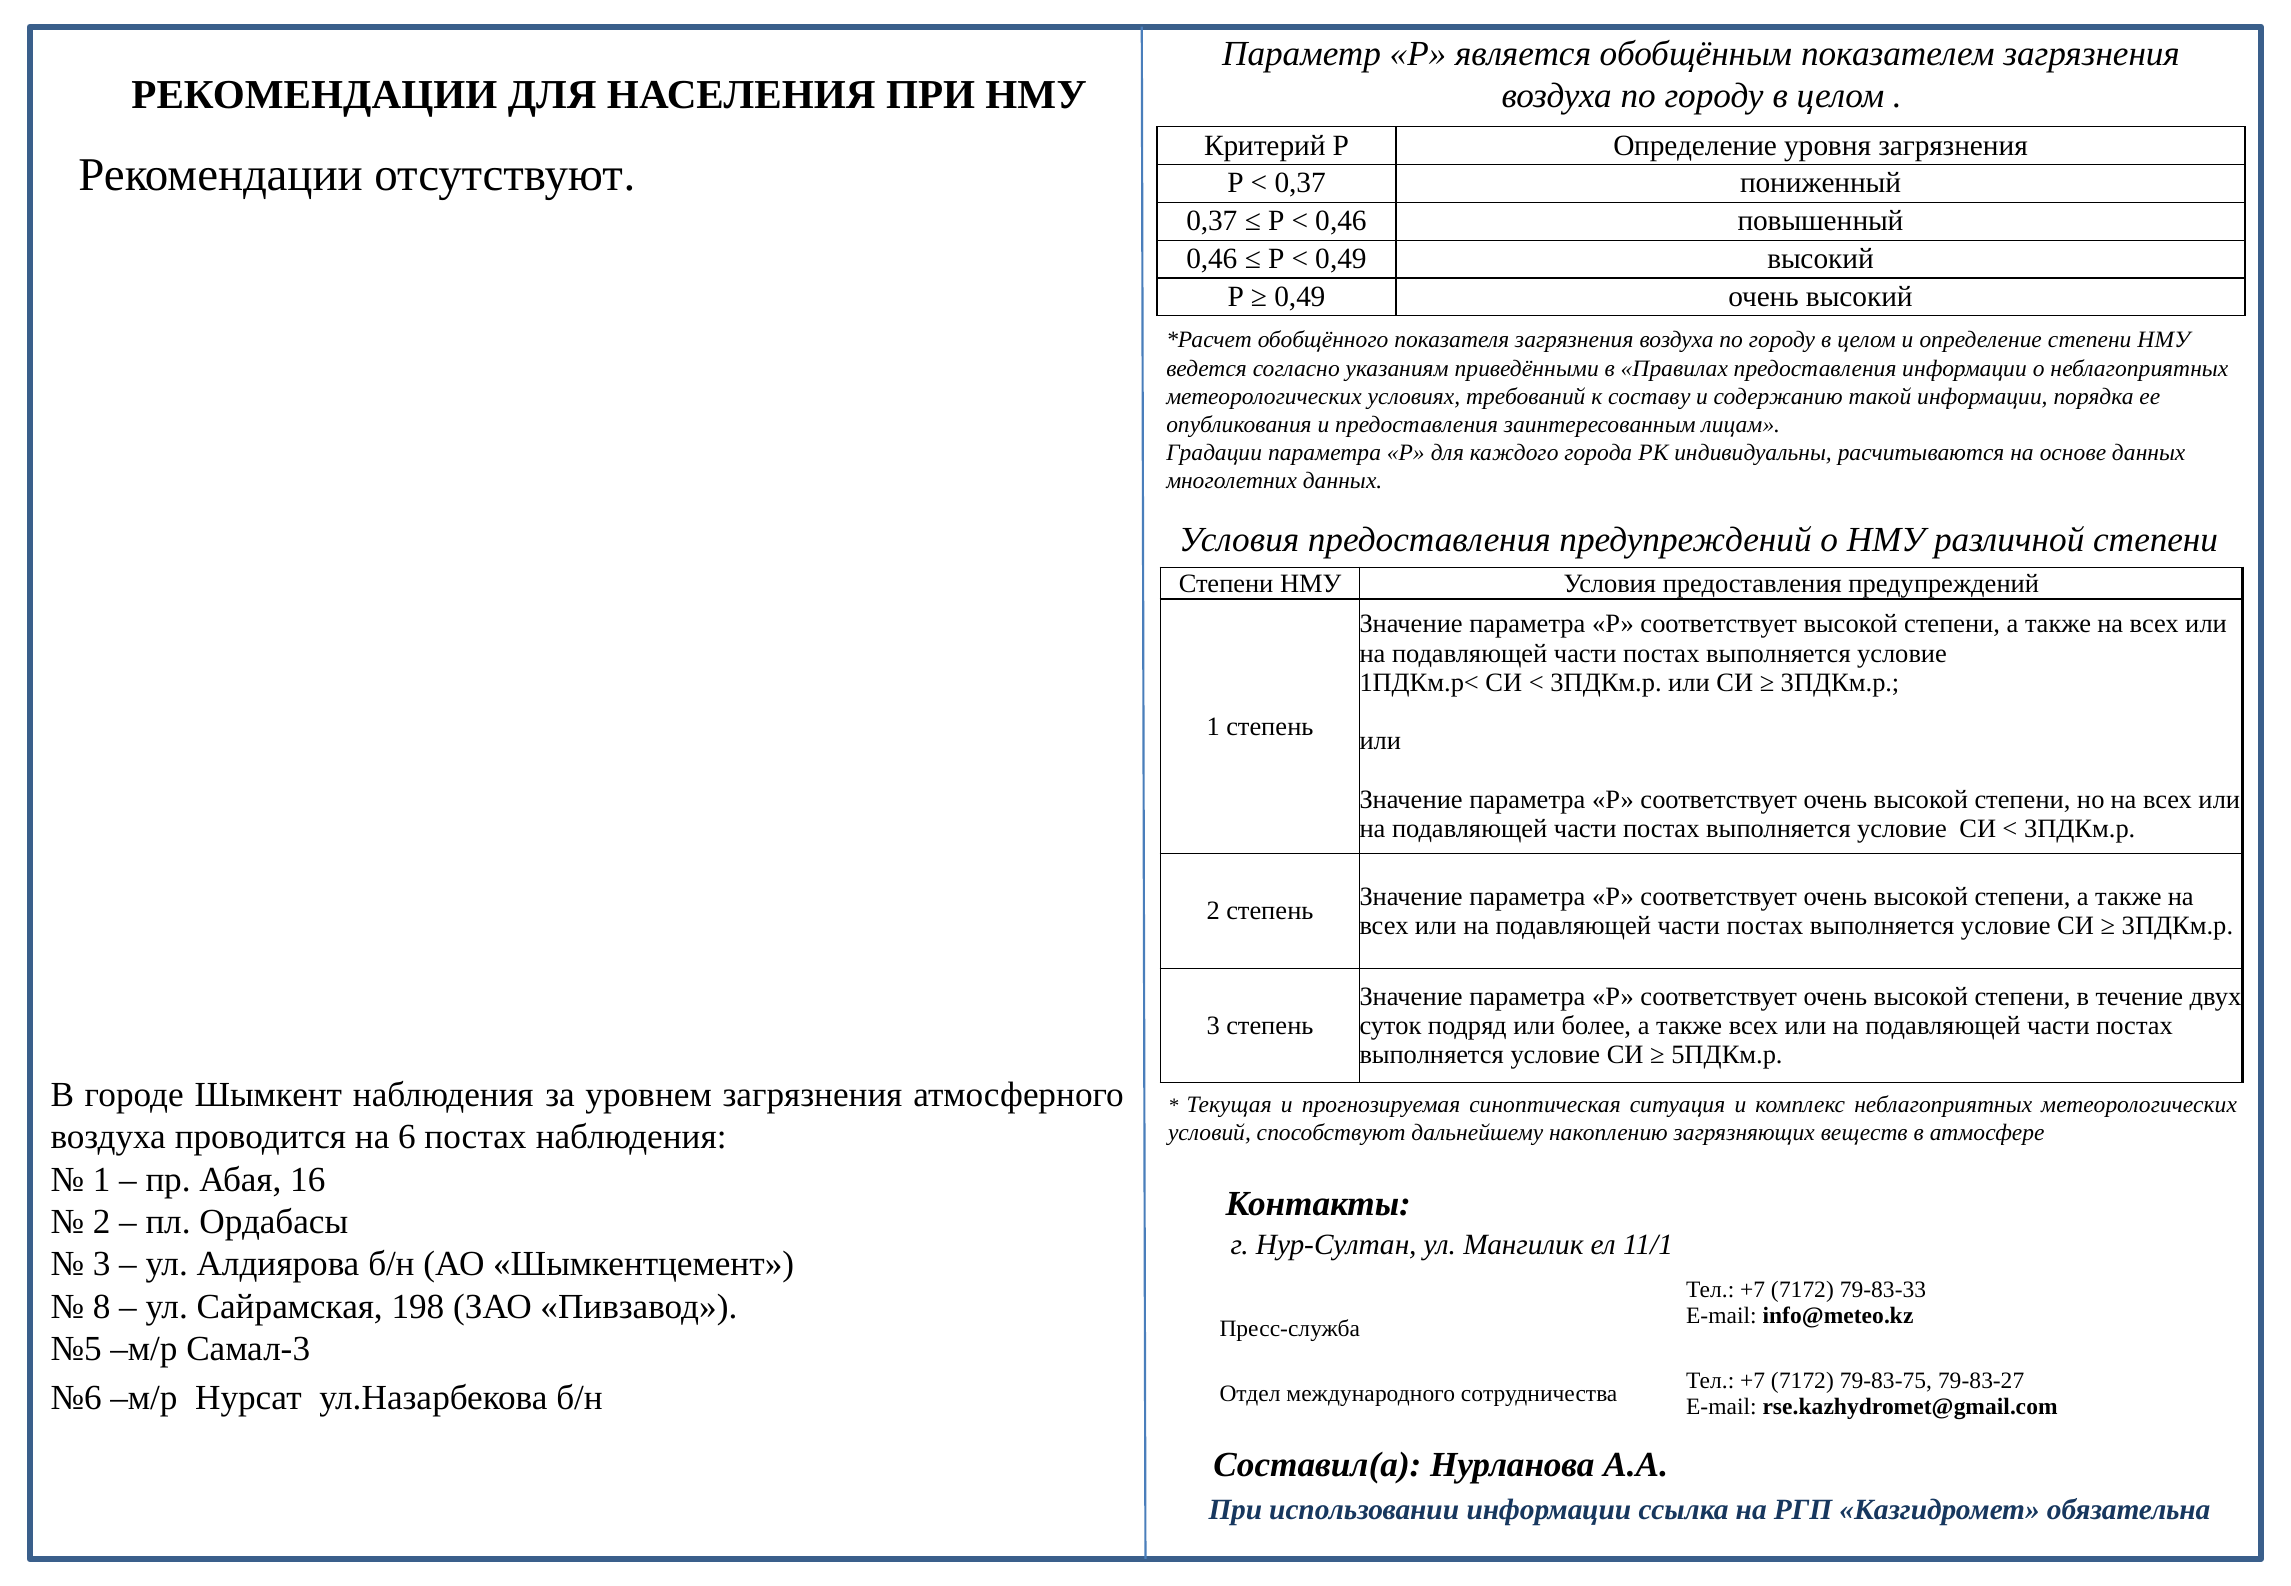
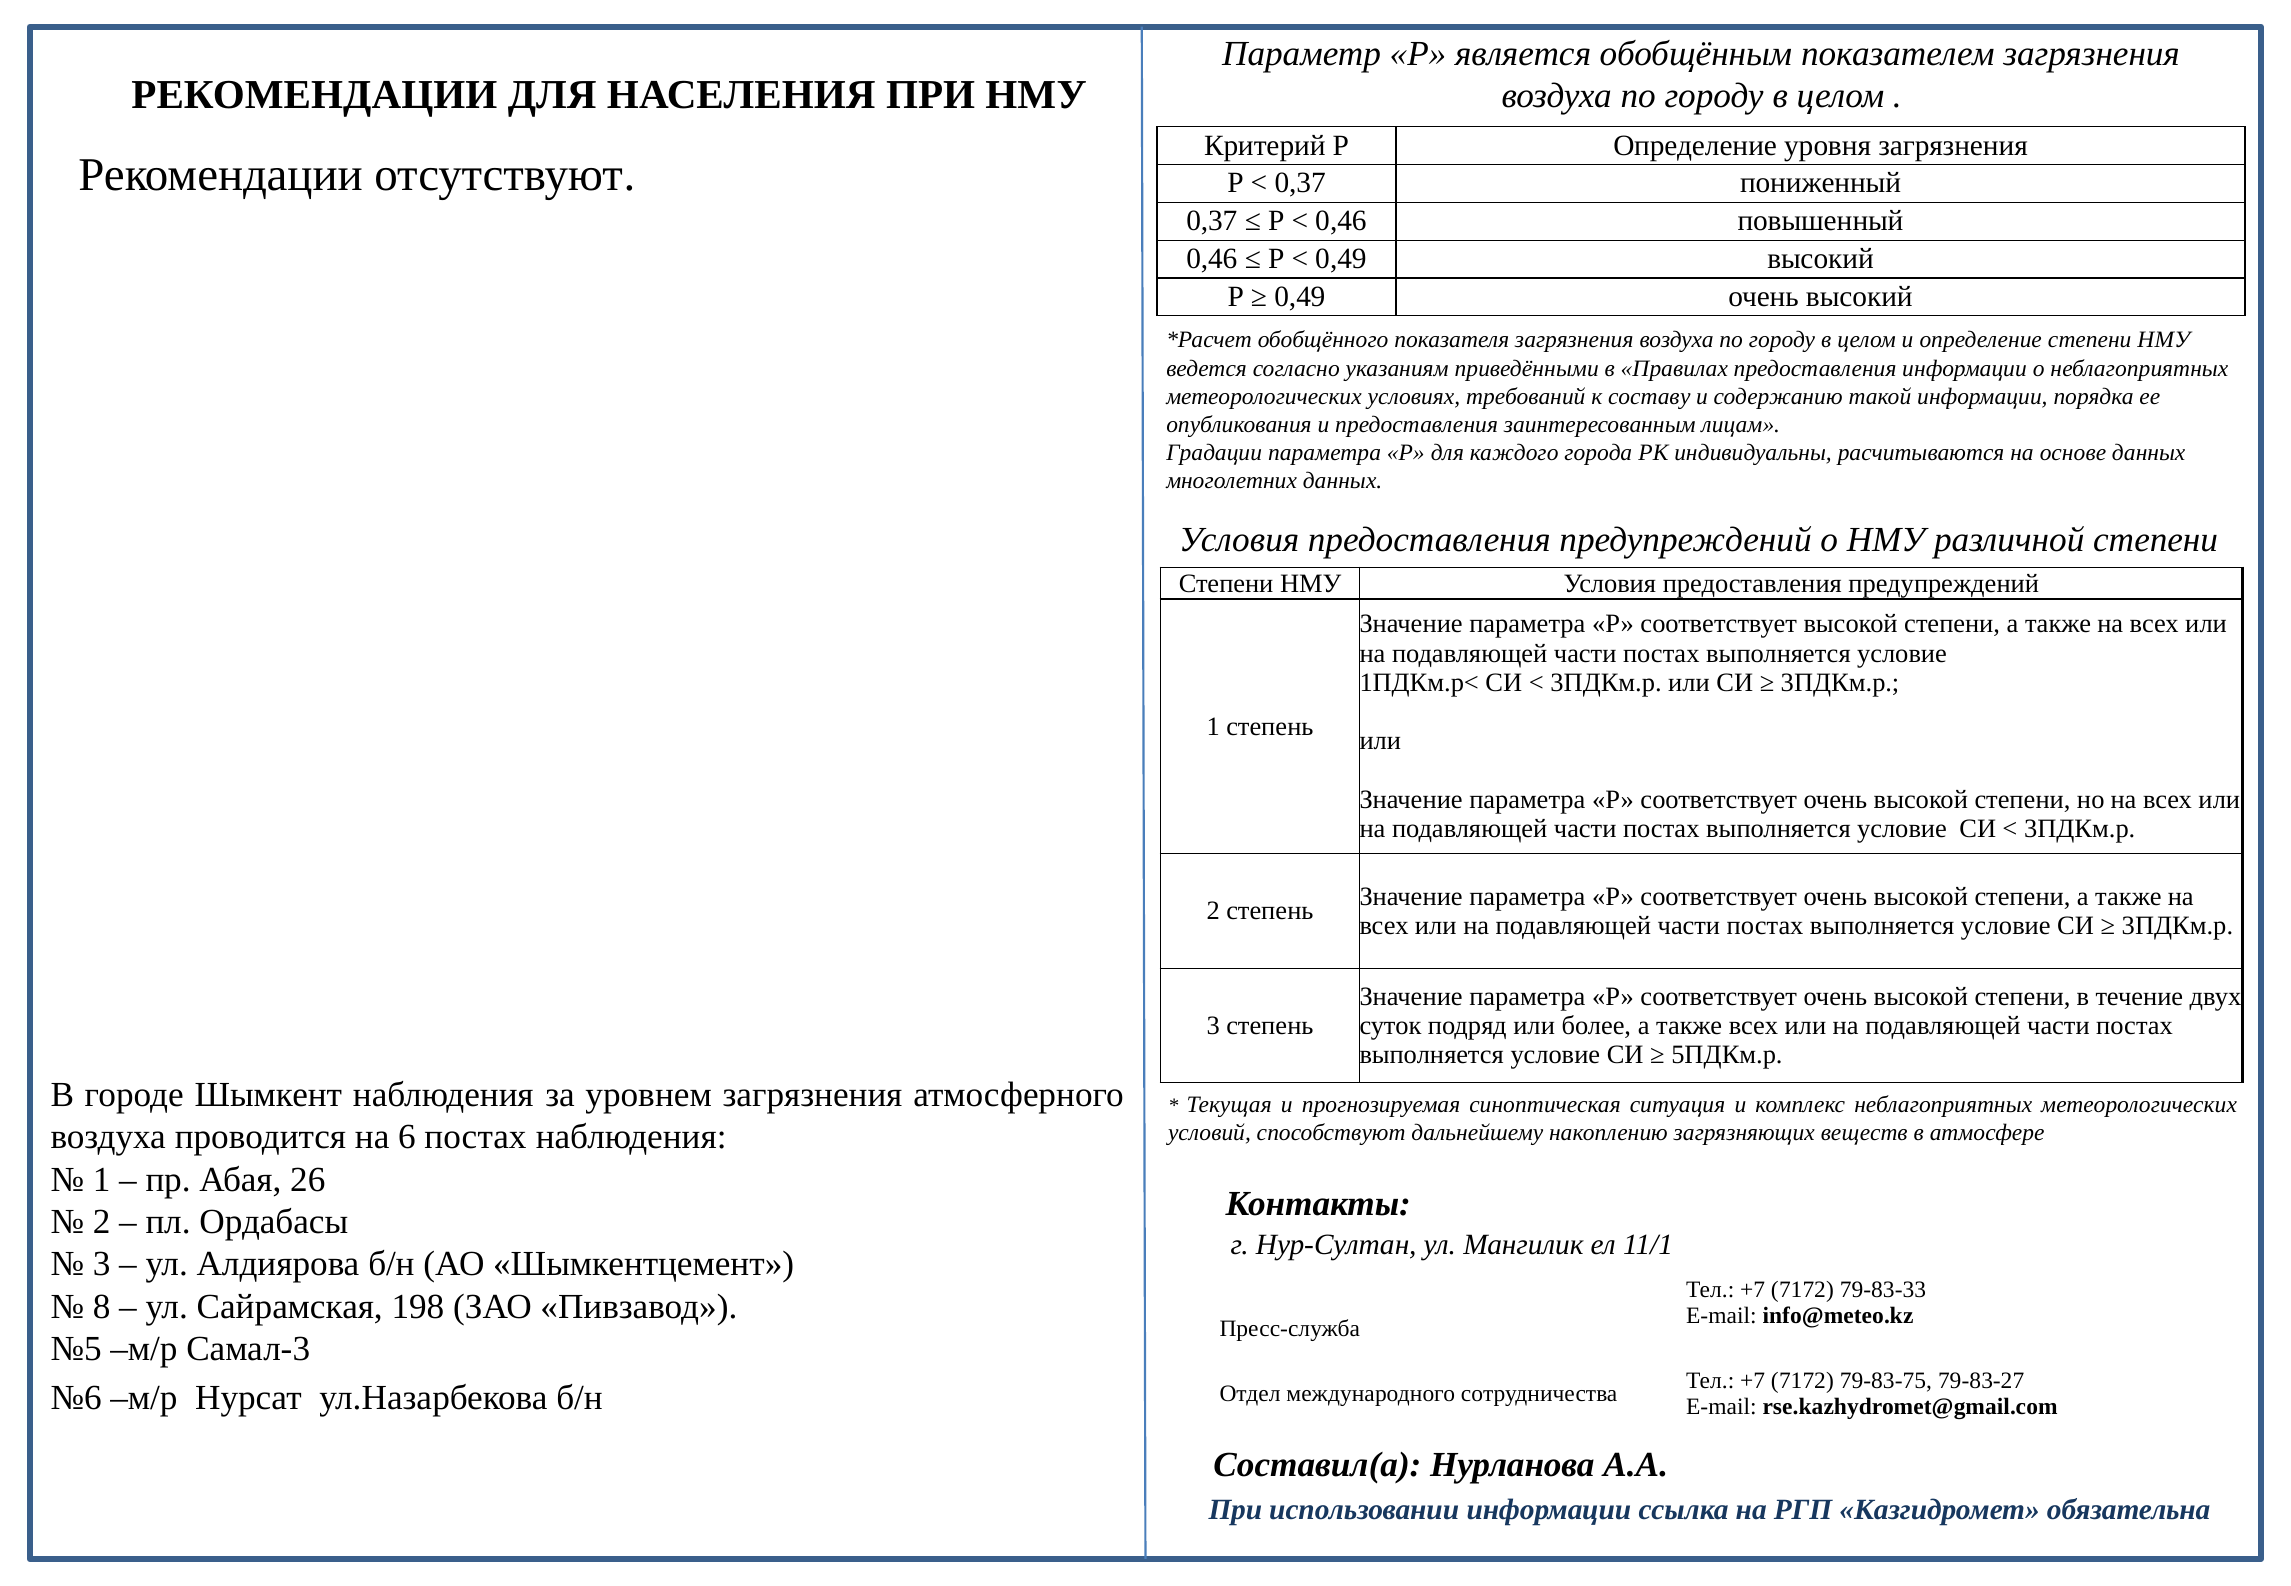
16: 16 -> 26 (308, 1180)
